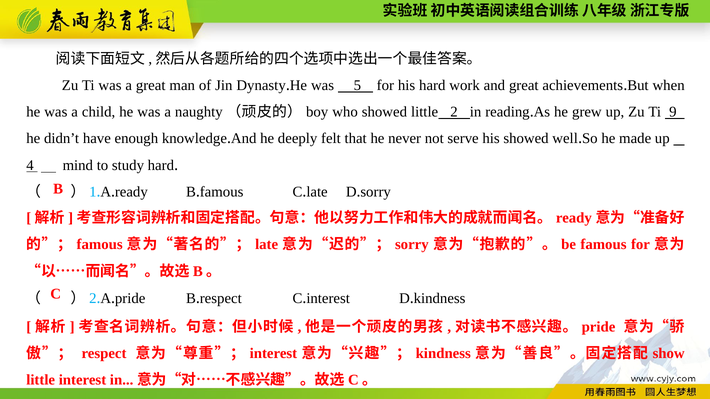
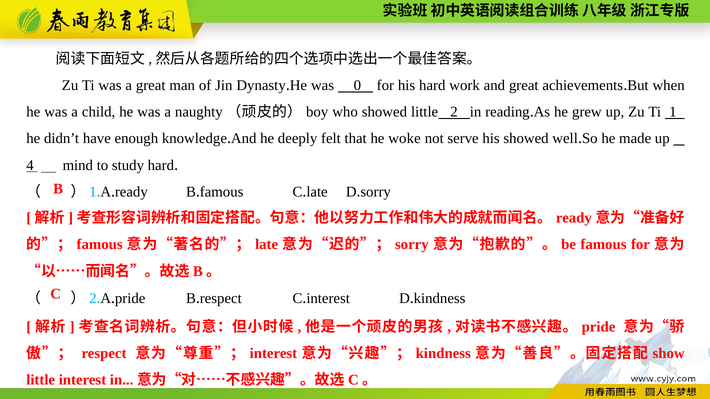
5: 5 -> 0 (357, 85)
9: 9 -> 1 (673, 112)
never: never -> woke (405, 139)
